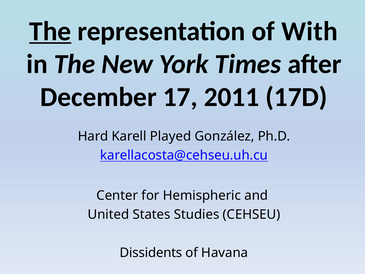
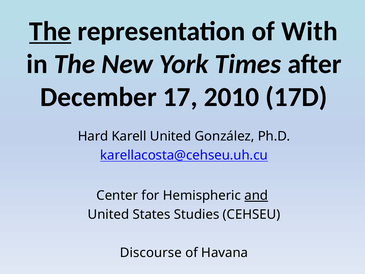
2011: 2011 -> 2010 (231, 97)
Karell Played: Played -> United (171, 136)
and underline: none -> present (256, 195)
Dissidents: Dissidents -> Discourse (151, 253)
